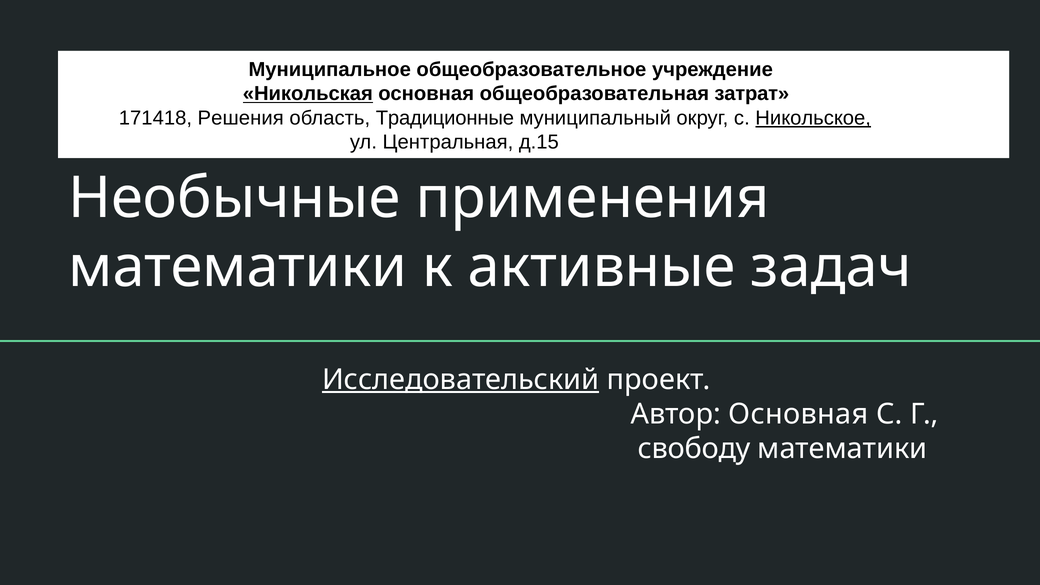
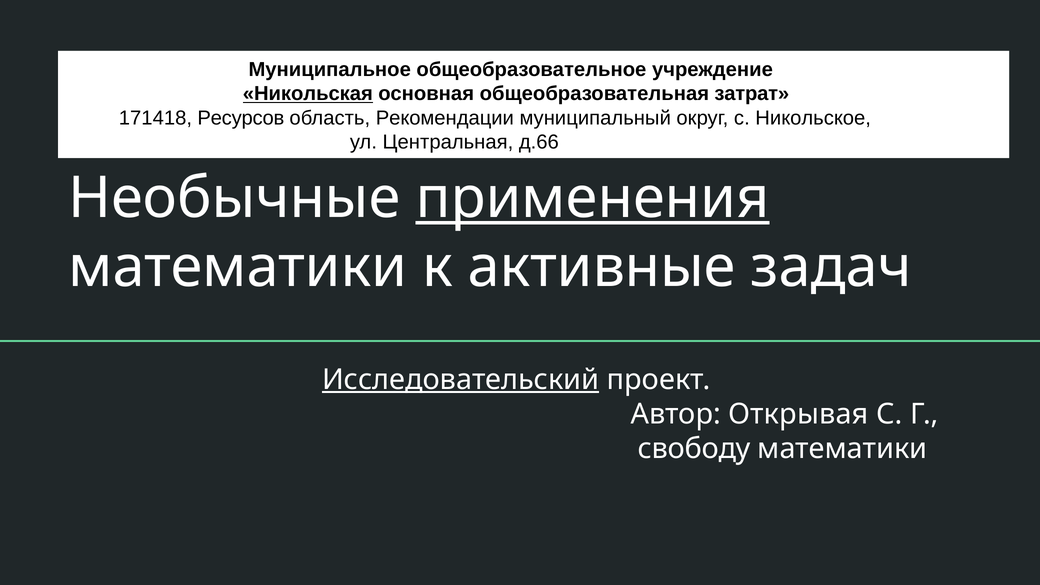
Решения: Решения -> Ресурсов (241, 118)
Традиционные: Традиционные -> Рекомендации (445, 118)
Никольское underline: present -> none (813, 118)
д.15: д.15 -> д.66 (539, 142)
применения underline: none -> present (593, 198)
Автор Основная: Основная -> Открывая (798, 414)
